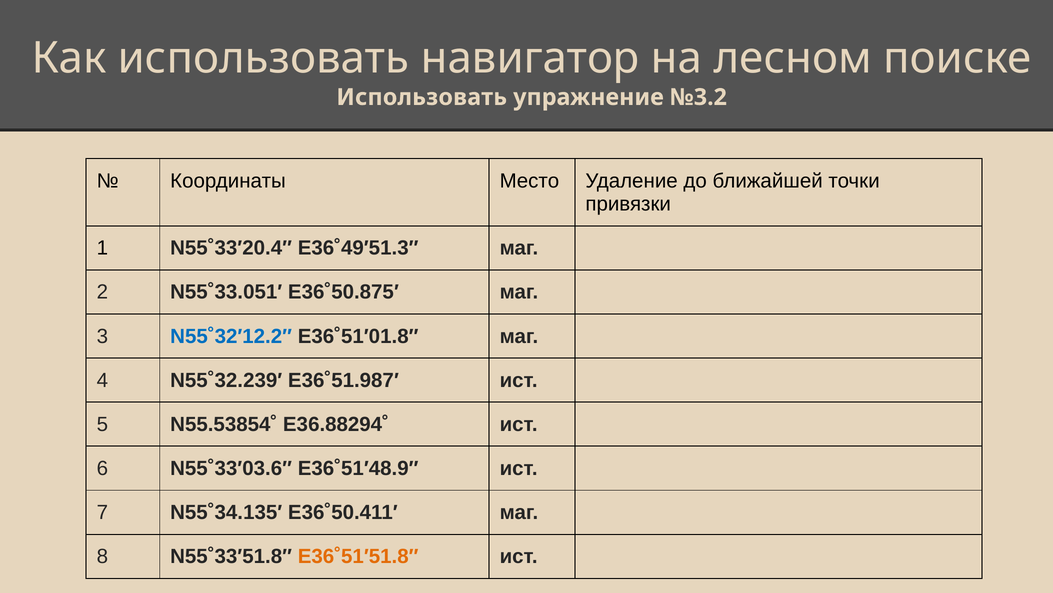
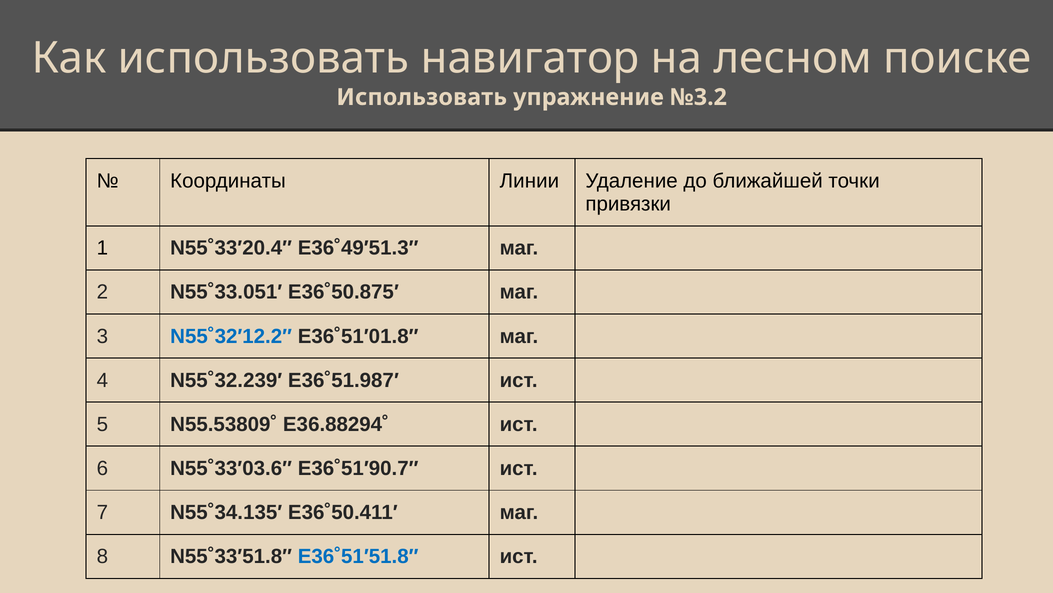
Место: Место -> Линии (529, 181)
N55.53854˚: N55.53854˚ -> N55.53809˚ (224, 424)
E36˚51′48.9″: E36˚51′48.9″ -> E36˚51′90.7″ (358, 468)
E36˚51′51.8″ colour: orange -> blue (358, 556)
